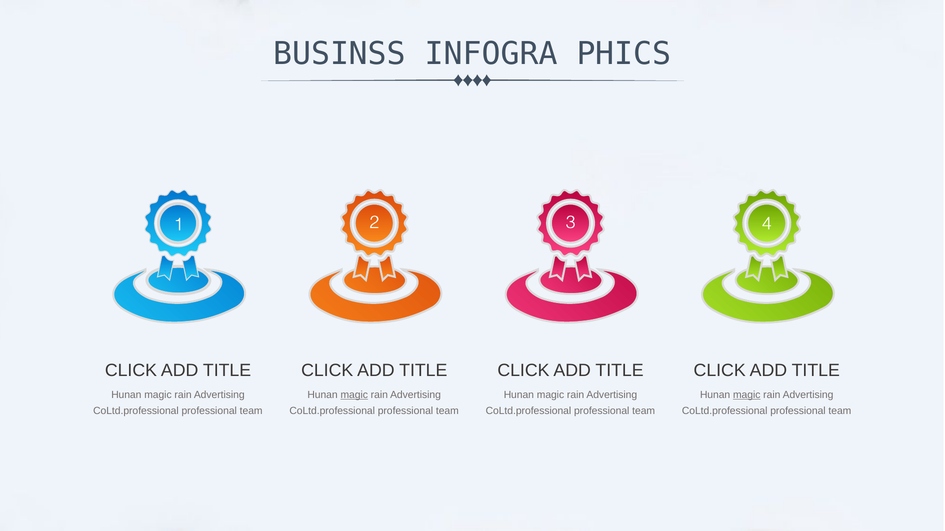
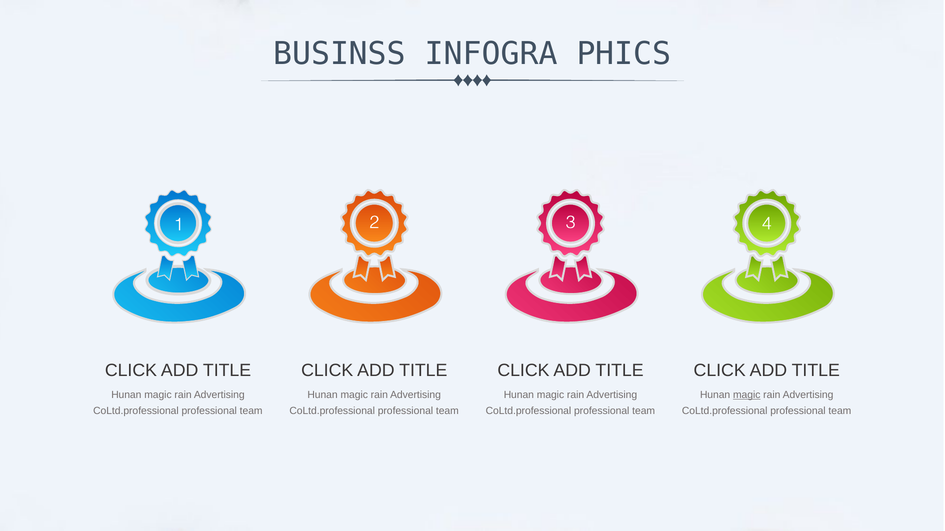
magic underline: present -> none (354, 395)
